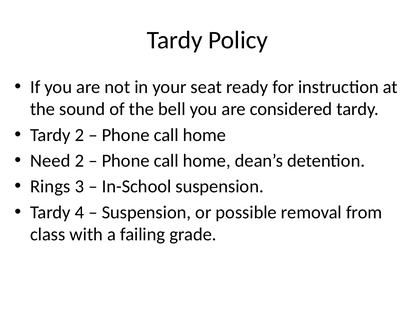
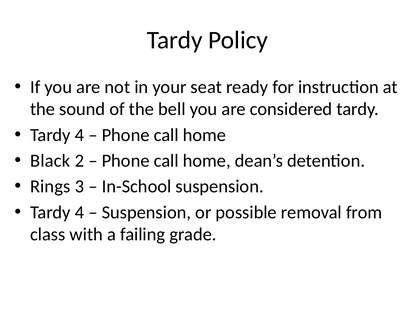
2: 2 -> 4 (80, 135)
Need: Need -> Black (50, 161)
